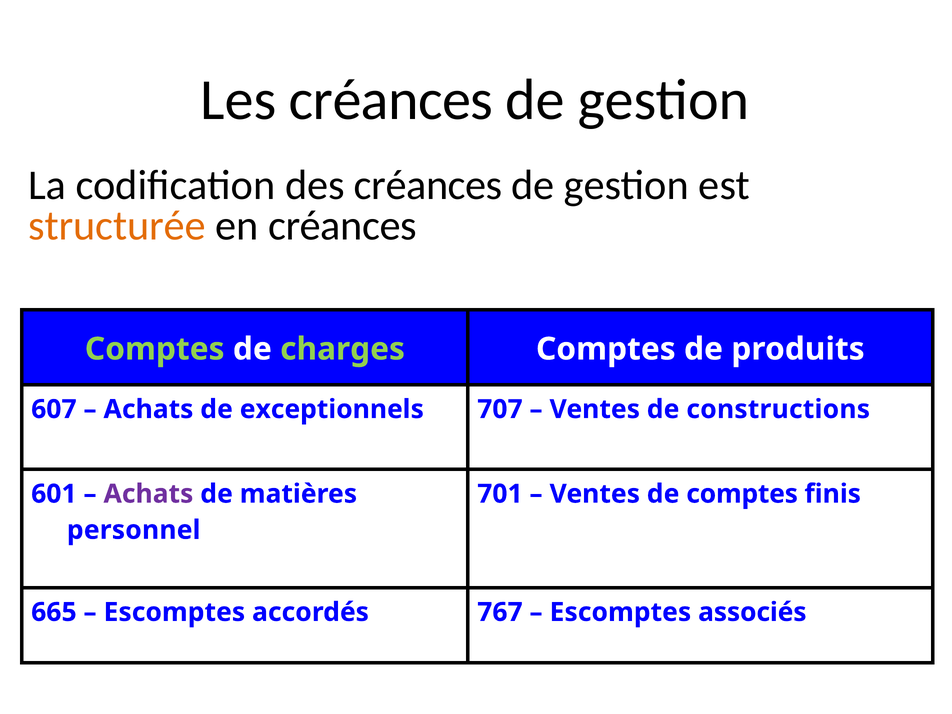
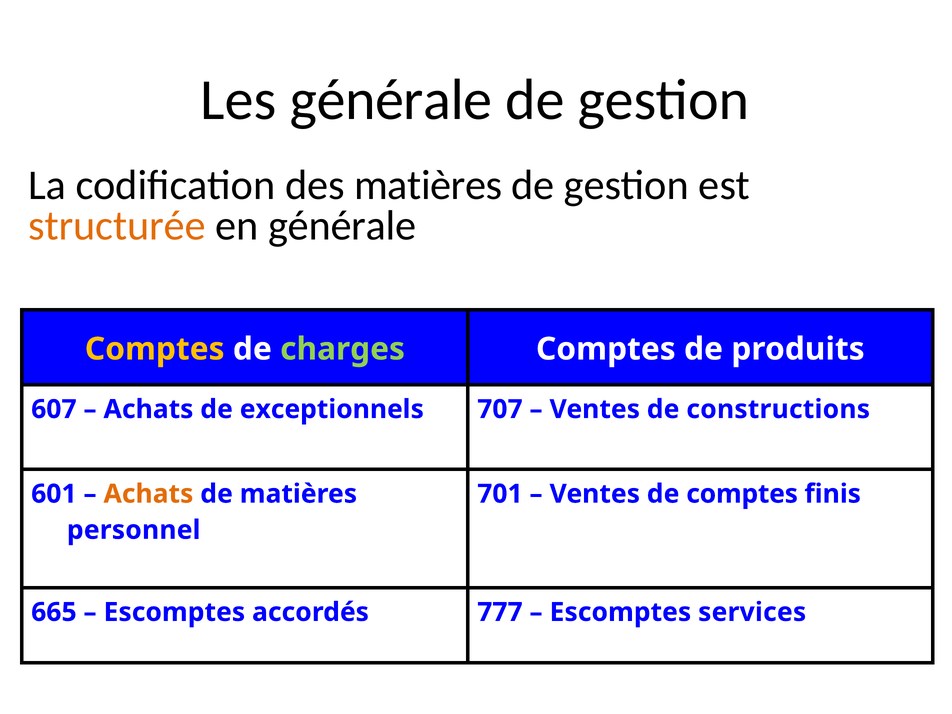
Les créances: créances -> générale (391, 100)
des créances: créances -> matières (428, 185)
en créances: créances -> générale (342, 226)
Comptes colour: light green -> yellow (155, 349)
Achats colour: purple -> orange (148, 494)
767: 767 -> 777 (500, 612)
associés: associés -> services (752, 612)
